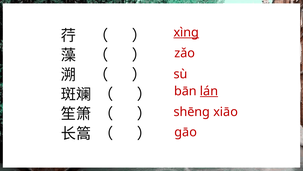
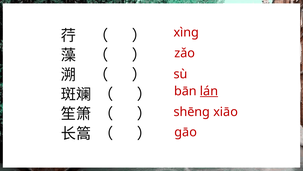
xìng underline: present -> none (186, 32)
